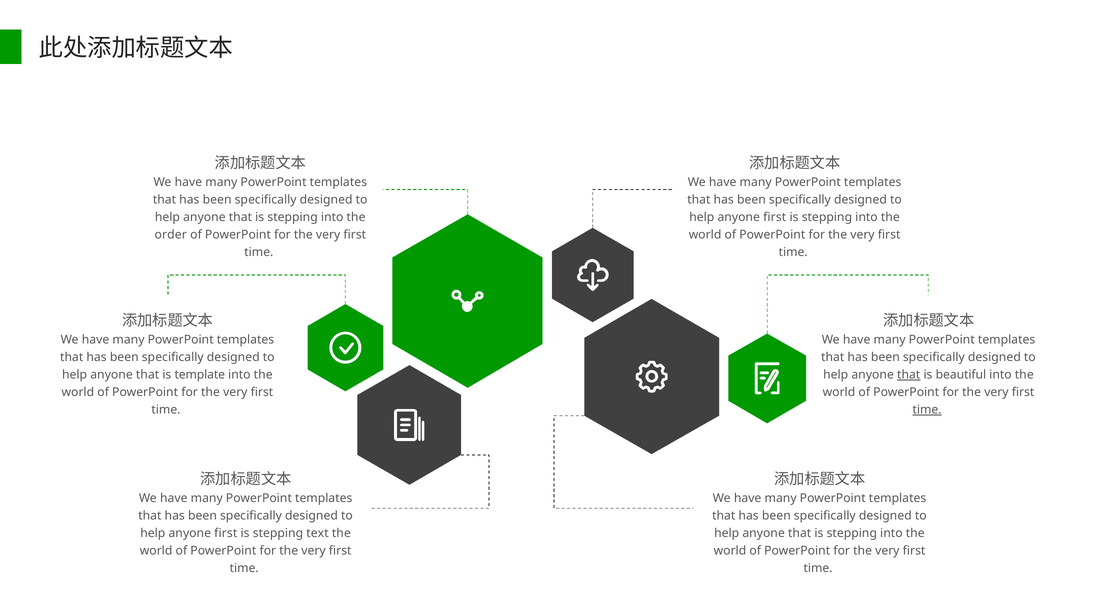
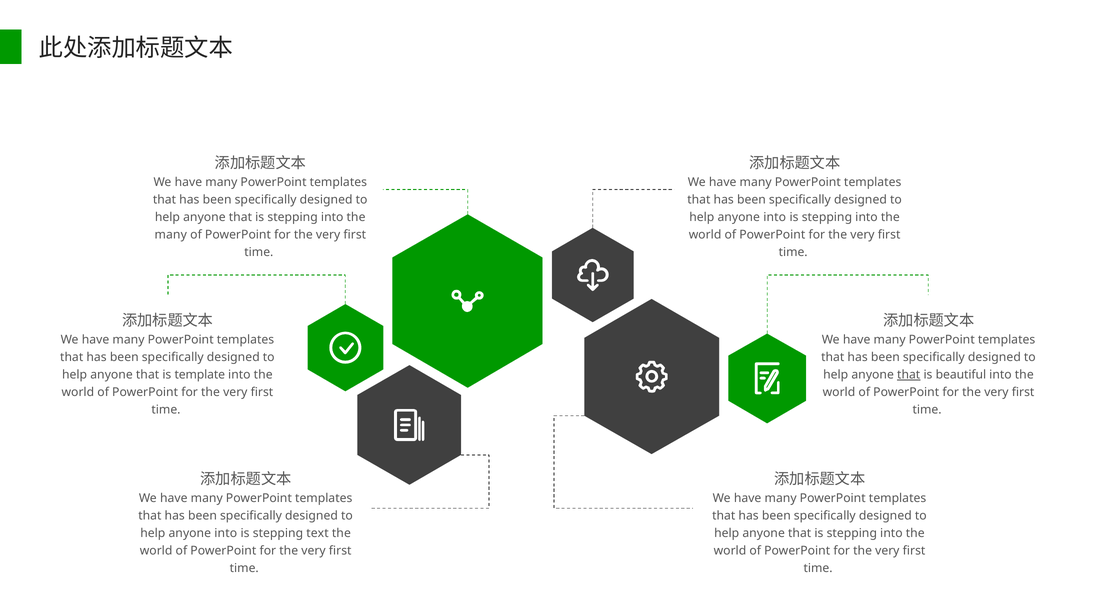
first: first -> into (775, 217)
order: order -> many (171, 235)
time underline: present -> none (927, 410)
first: first -> into (226, 533)
